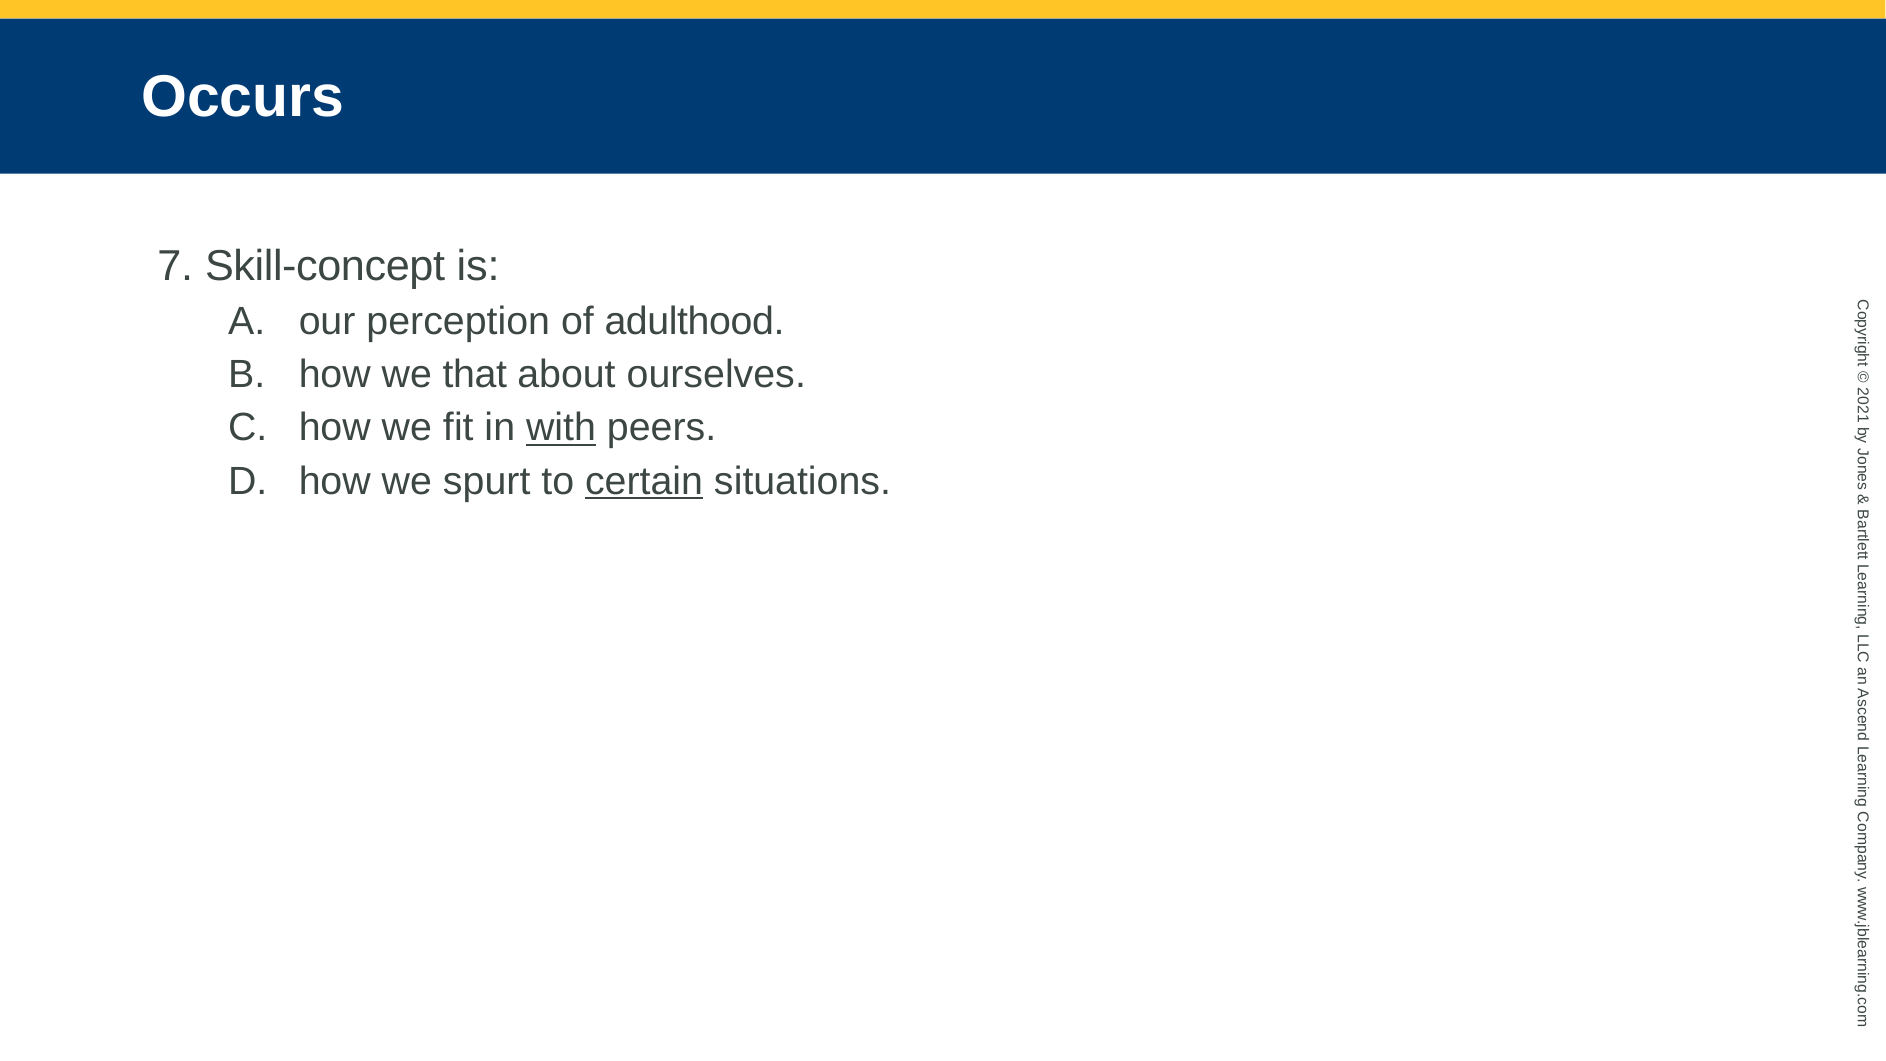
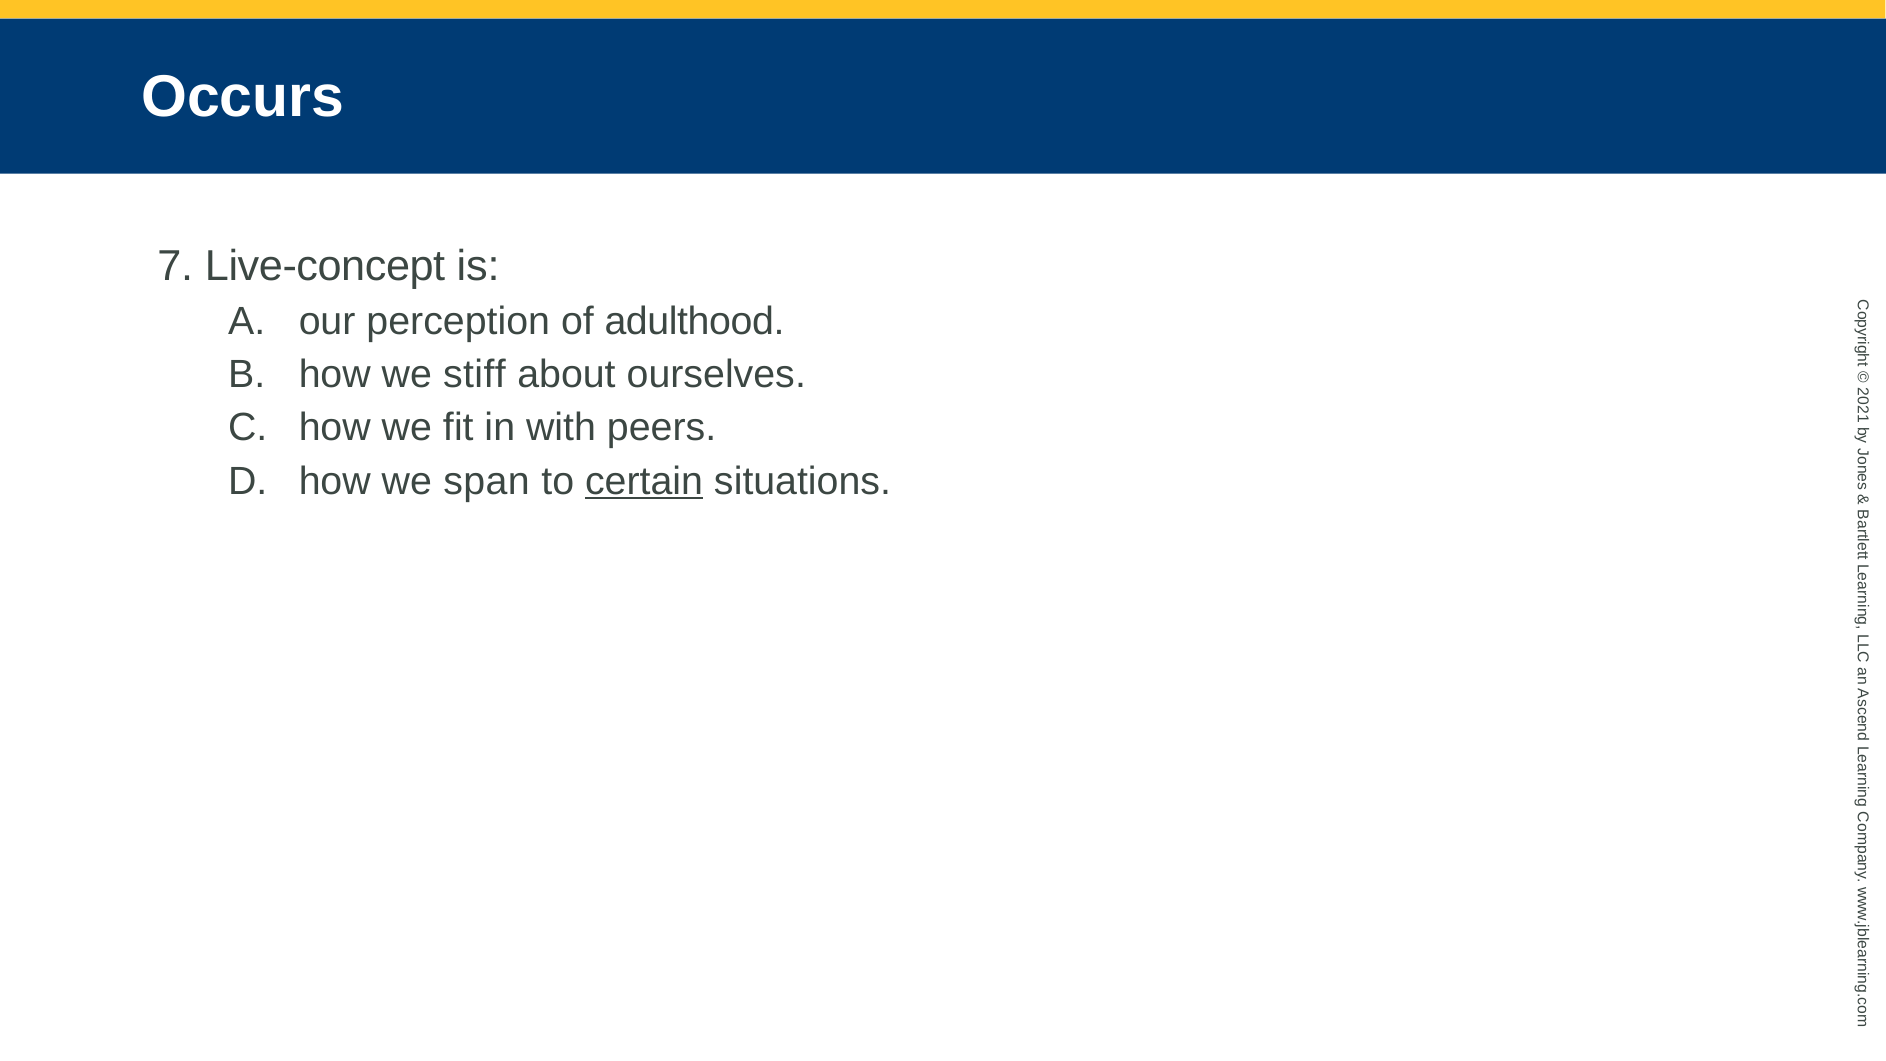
Skill-concept: Skill-concept -> Live-concept (325, 267)
that: that -> stiff (474, 375)
with underline: present -> none (561, 428)
spurt: spurt -> span (487, 481)
